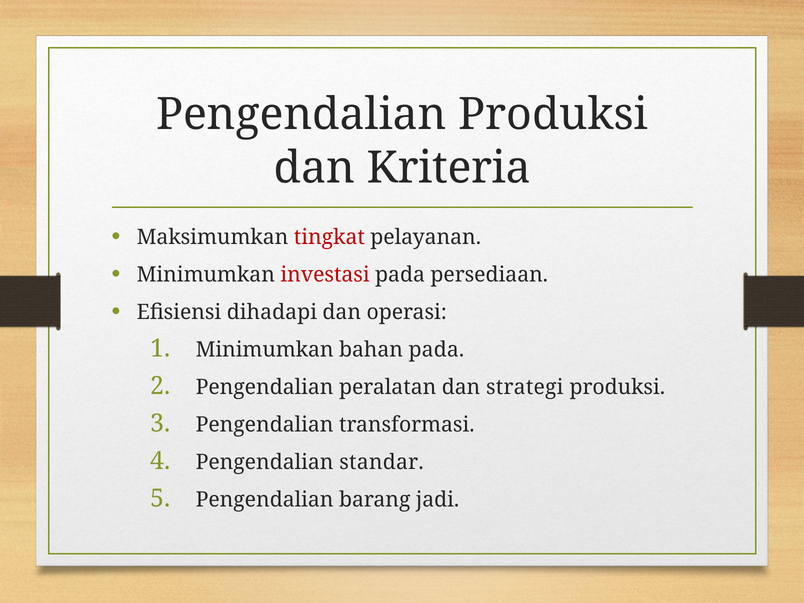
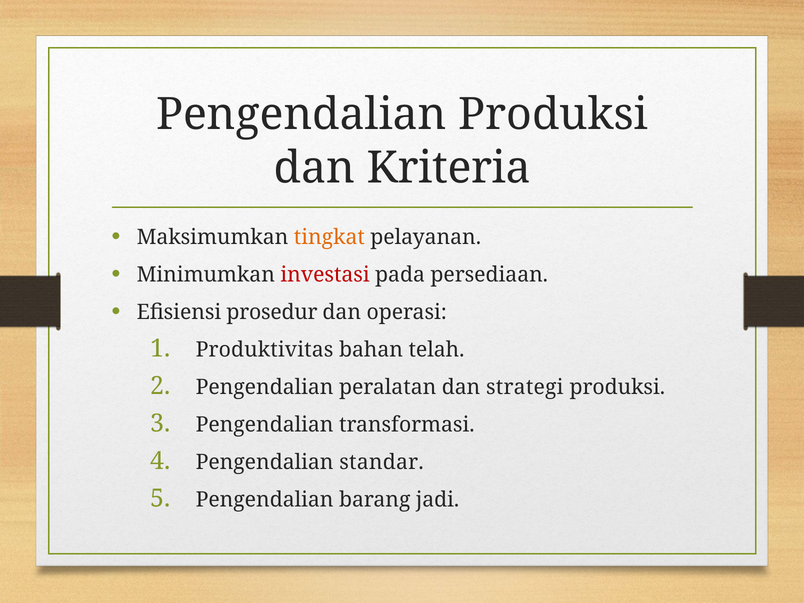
tingkat colour: red -> orange (329, 237)
dihadapi: dihadapi -> prosedur (272, 312)
Minimumkan: Minimumkan -> Produktivitas (265, 350)
bahan pada: pada -> telah (436, 350)
